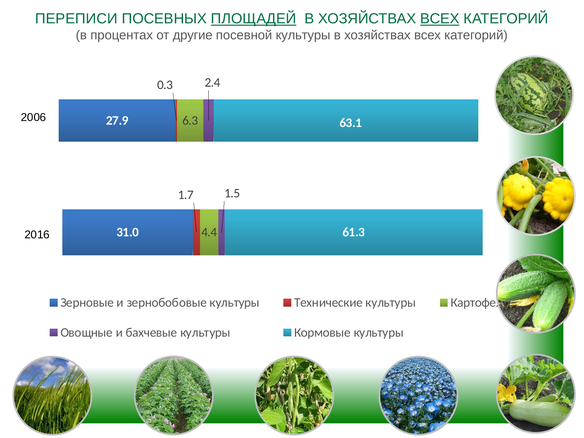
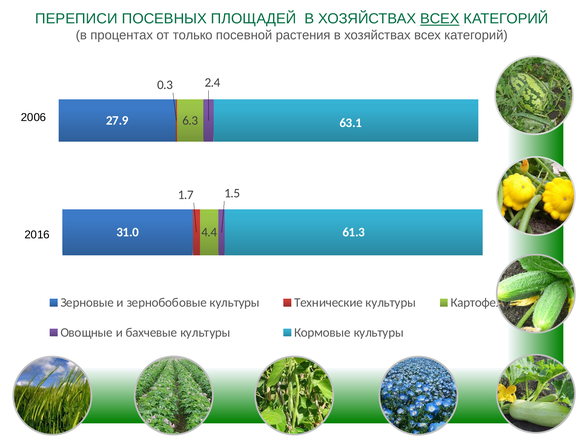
ПЛОЩАДЕЙ underline: present -> none (254, 19)
другие: другие -> только (193, 35)
посевной культуры: культуры -> растения (303, 35)
